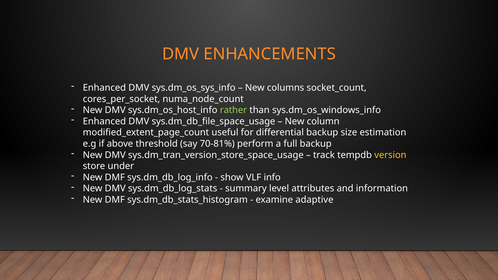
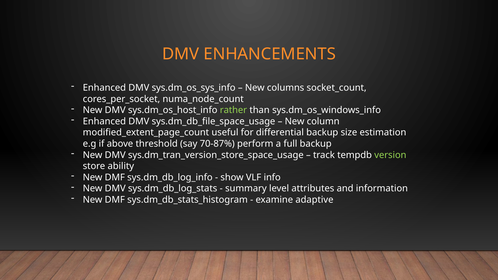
70-81%: 70-81% -> 70-87% (217, 144)
version colour: yellow -> light green (390, 155)
under: under -> ability (121, 166)
